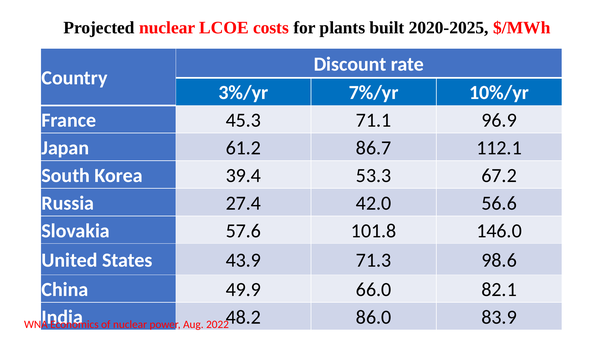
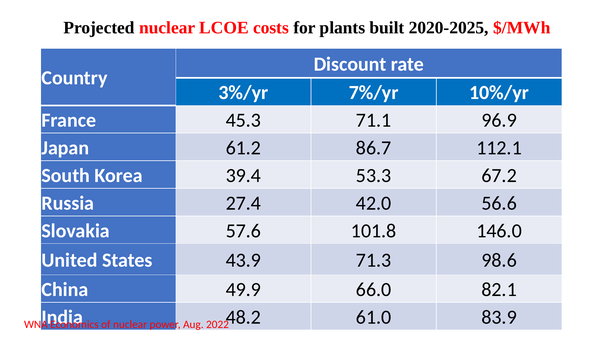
86.0: 86.0 -> 61.0 (374, 317)
